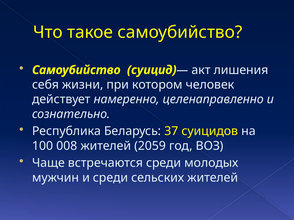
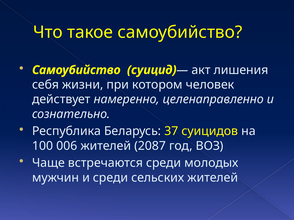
008: 008 -> 006 (67, 146)
2059: 2059 -> 2087 (150, 146)
